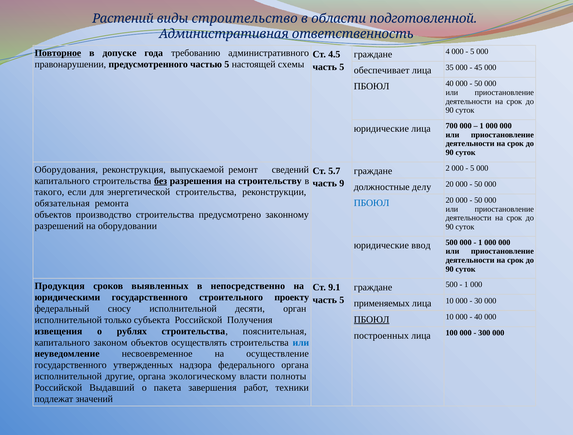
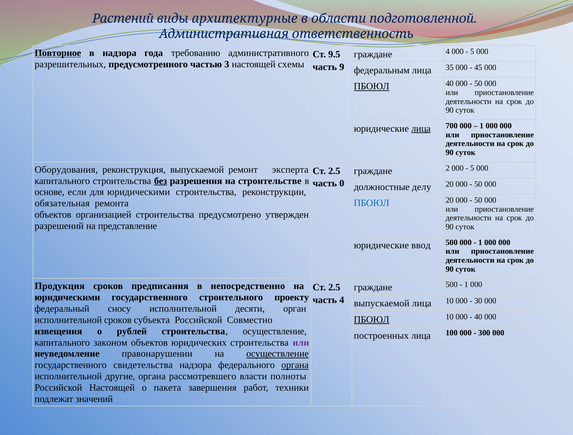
строительство: строительство -> архитектурные (245, 19)
в допуске: допуске -> надзора (119, 53)
4.5: 4.5 -> 9.5 (334, 54)
правонарушении: правонарушении -> разрешительных (70, 64)
частью 5: 5 -> 3 (227, 64)
5: 5 -> 9 (342, 67)
обеспечивает: обеспечивает -> федеральным (382, 70)
ПБОЮЛ underline: none -> present (372, 86)
лица underline: none -> present (421, 129)
сведений: сведений -> эксперта (290, 169)
5.7: 5.7 -> 2.5 (334, 171)
строительству: строительству -> строительстве (270, 181)
9: 9 -> 0 (342, 183)
такого: такого -> основе (50, 192)
для энергетической: энергетической -> юридическими (139, 192)
производство: производство -> организацией (104, 215)
законному: законному -> утвержден (287, 215)
оборудовании: оборудовании -> представление (128, 226)
выявленных: выявленных -> предписания (160, 286)
9.1: 9.1 -> 2.5 (334, 287)
5: 5 -> 4 (342, 300)
применяемых: применяемых -> выпускаемой (382, 303)
исполнительной только: только -> сроков (118, 320)
Получения: Получения -> Совместно (250, 320)
рублях: рублях -> рублей (132, 331)
строительства пояснительная: пояснительная -> осуществление (275, 331)
осуществлять: осуществлять -> юридических (199, 342)
или colour: blue -> purple (301, 342)
несвоевременное: несвоевременное -> правонарушении (157, 354)
осуществление underline: none -> present (278, 354)
утвержденных: утвержденных -> свидетельства (143, 365)
органа underline: none -> present (295, 365)
экологическому: экологическому -> рассмотревшего (203, 376)
Российской Выдавший: Выдавший -> Настоящей (112, 387)
